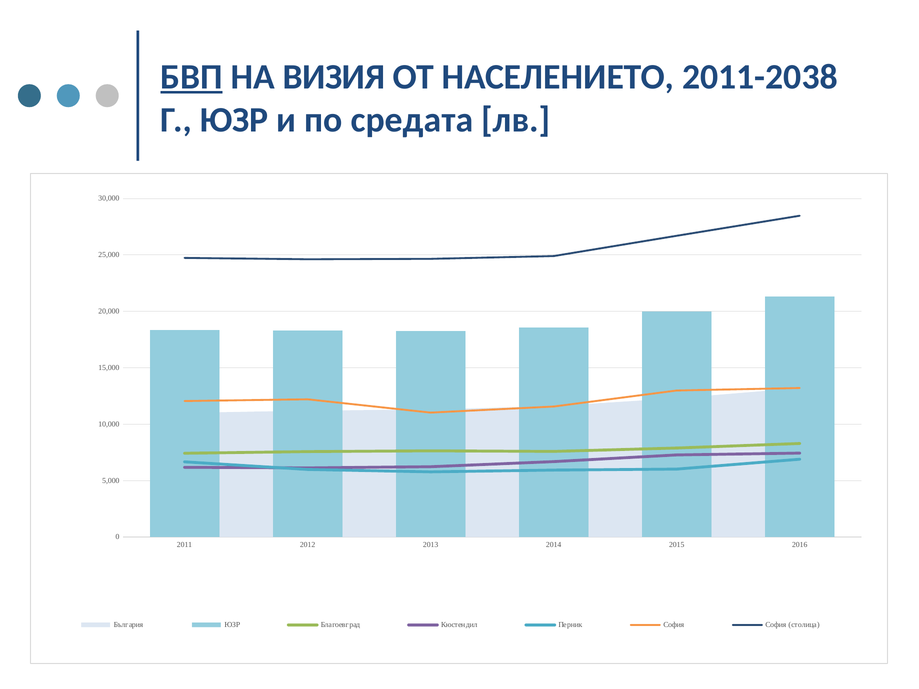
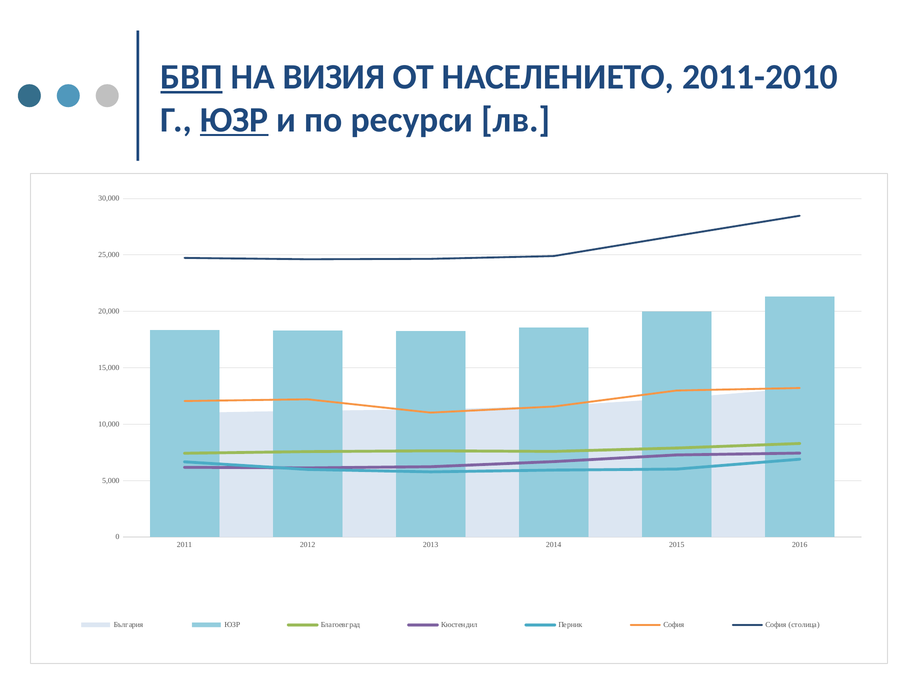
2011-2038: 2011-2038 -> 2011-2010 (760, 77)
ЮЗР underline: none -> present (234, 120)
средата: средата -> ресурси (412, 120)
